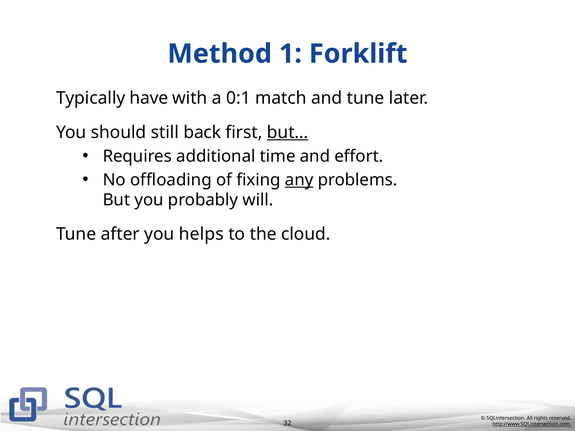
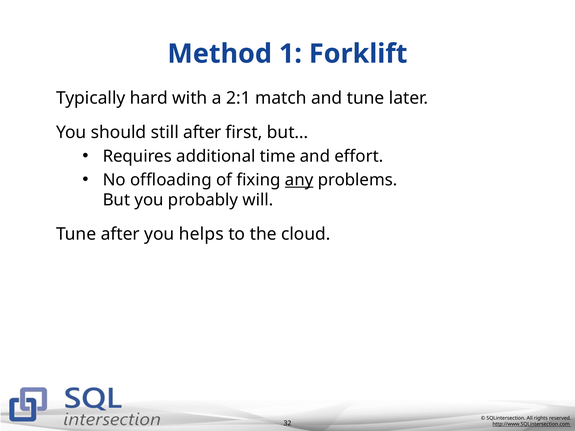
have: have -> hard (149, 98)
0:1: 0:1 -> 2:1 (238, 98)
still back: back -> after (202, 133)
but… underline: present -> none (288, 133)
